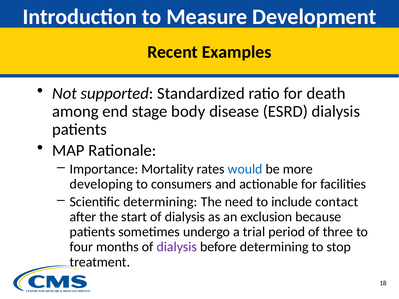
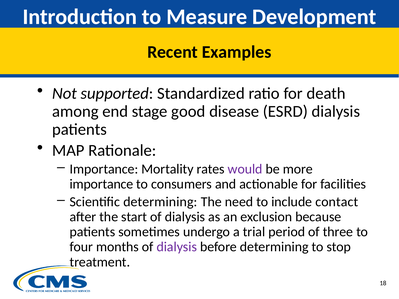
body: body -> good (188, 111)
would colour: blue -> purple (245, 169)
developing: developing -> importance (101, 184)
